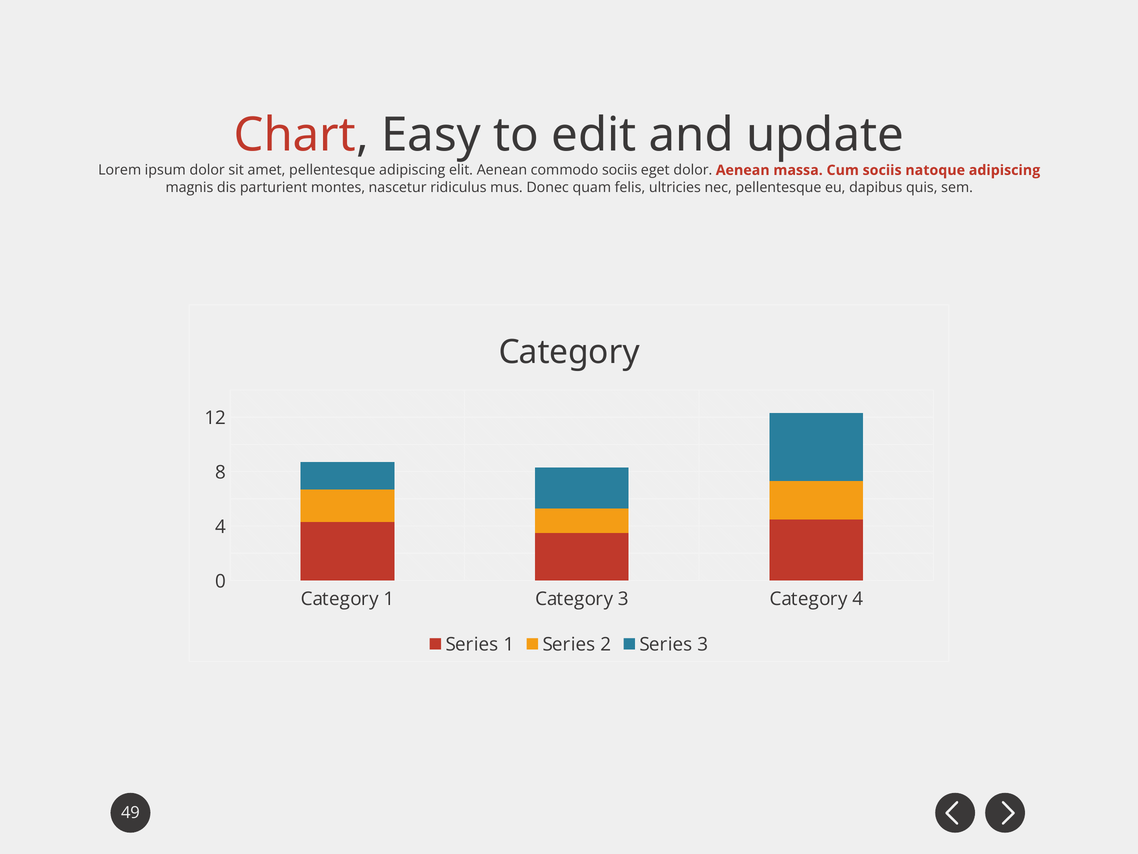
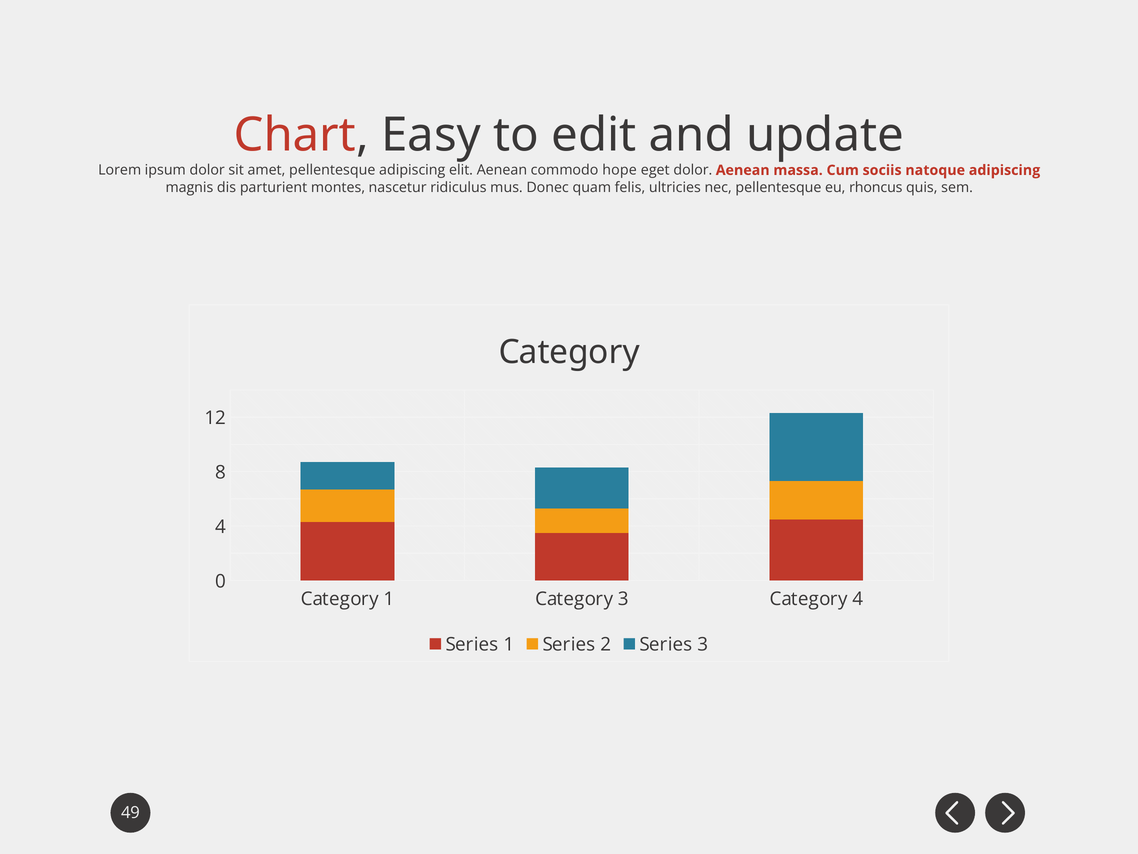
commodo sociis: sociis -> hope (620, 170)
dapibus: dapibus -> rhoncus (876, 187)
